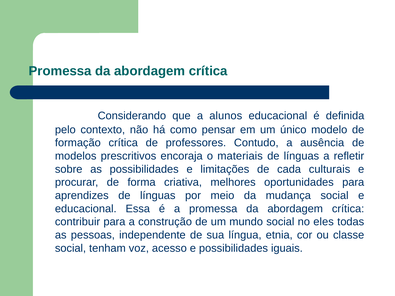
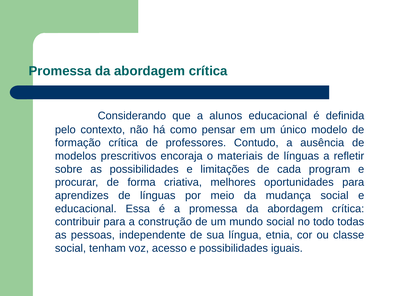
culturais: culturais -> program (330, 169)
eles: eles -> todo (324, 222)
